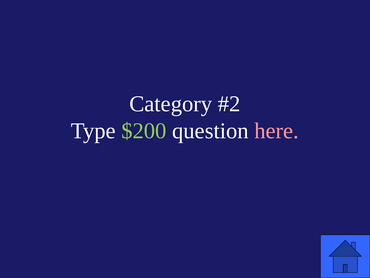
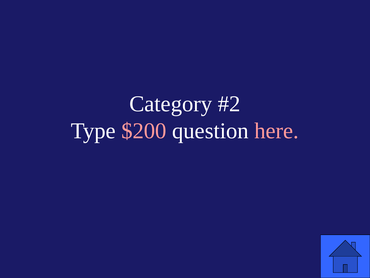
$200 colour: light green -> pink (144, 131)
